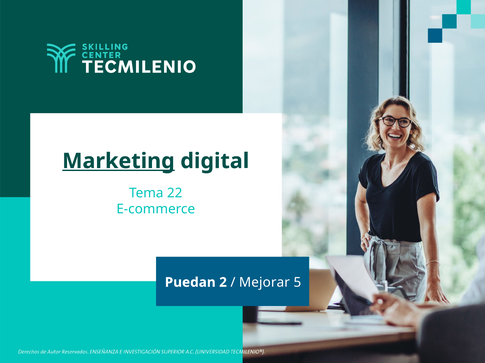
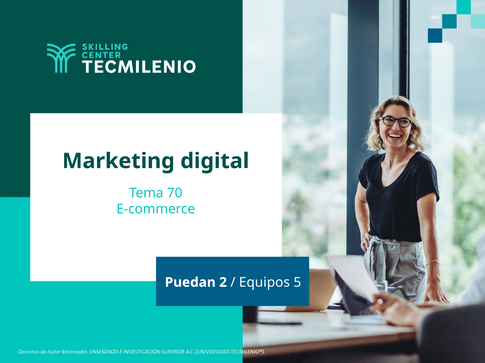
Marketing underline: present -> none (118, 161)
22: 22 -> 70 (175, 193)
Mejorar: Mejorar -> Equipos (264, 283)
